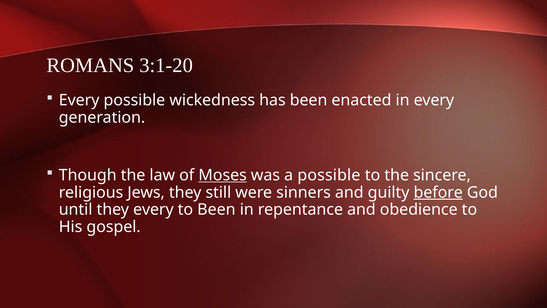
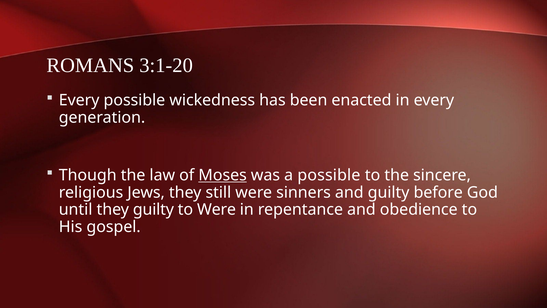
before underline: present -> none (438, 192)
they every: every -> guilty (153, 209)
to Been: Been -> Were (217, 209)
